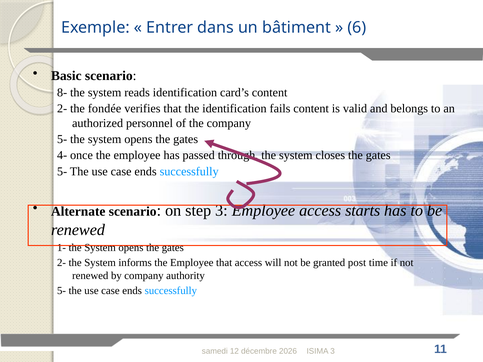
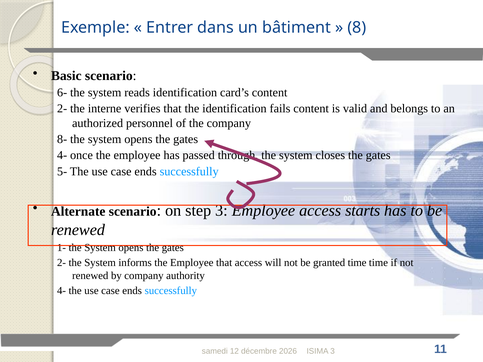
6: 6 -> 8 (357, 28)
8-: 8- -> 6- (62, 93)
fondée: fondée -> interne (105, 109)
5-: 5- -> 8- (62, 139)
granted post: post -> time (357, 263)
5-: 5- -> 4- (62, 291)
